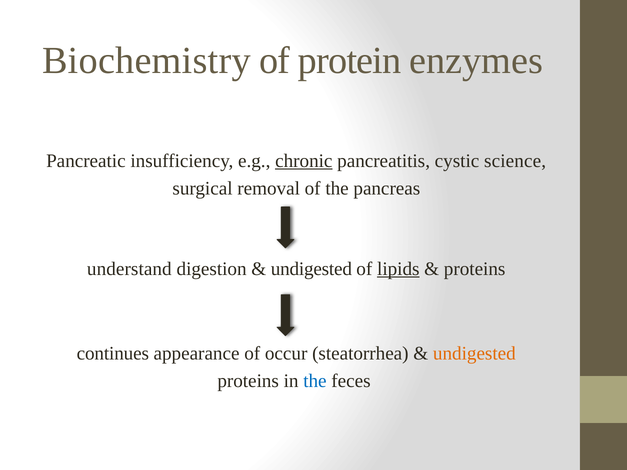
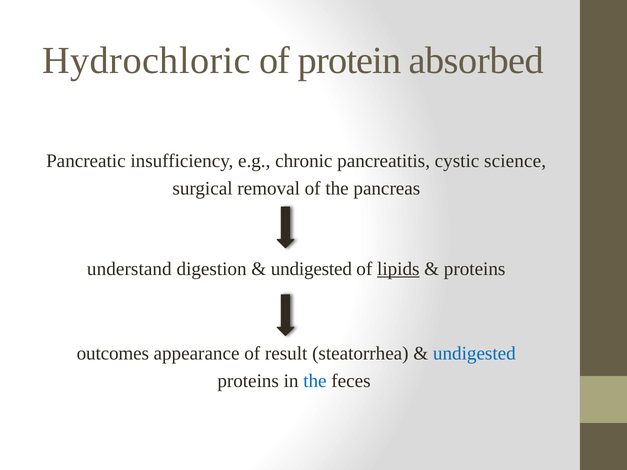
Biochemistry: Biochemistry -> Hydrochloric (146, 61)
enzymes: enzymes -> absorbed (476, 61)
chronic underline: present -> none (304, 161)
continues: continues -> outcomes (113, 354)
occur: occur -> result (286, 354)
undigested colour: orange -> blue (474, 354)
